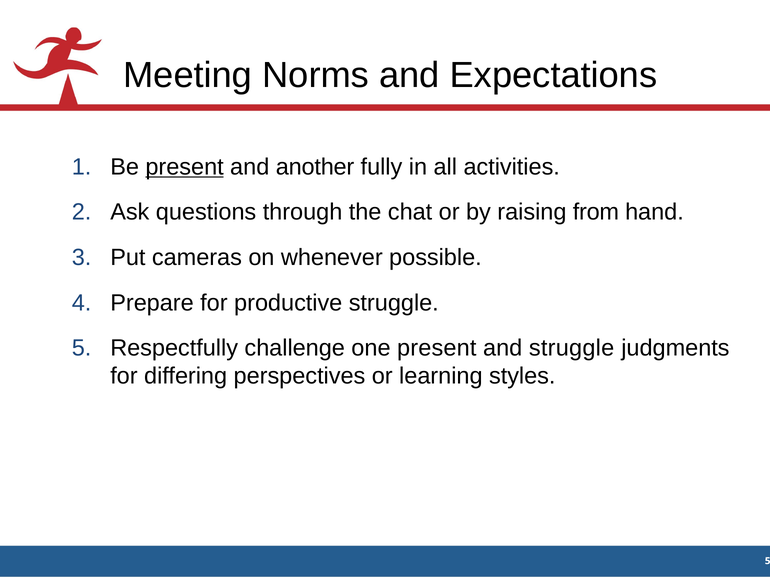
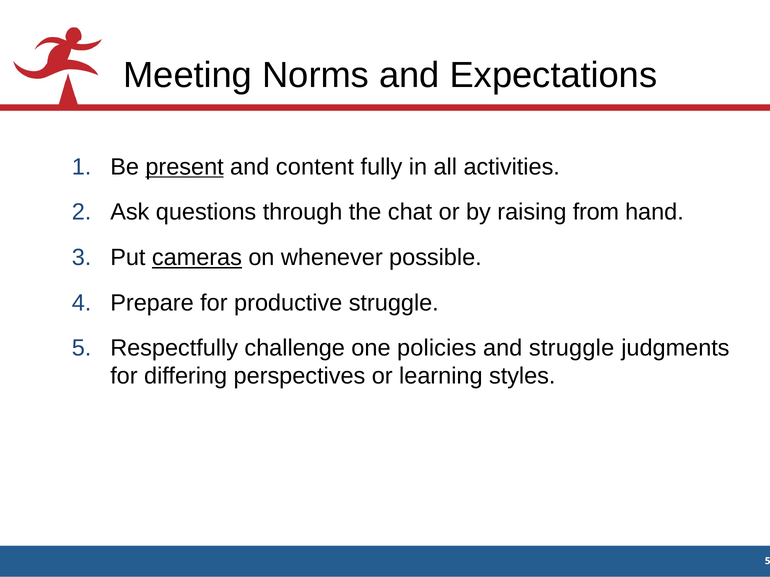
another: another -> content (315, 167)
cameras underline: none -> present (197, 258)
one present: present -> policies (437, 348)
